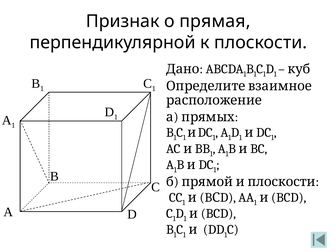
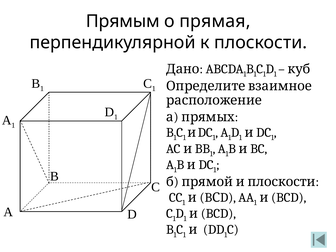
Признак: Признак -> Прямым (123, 21)
